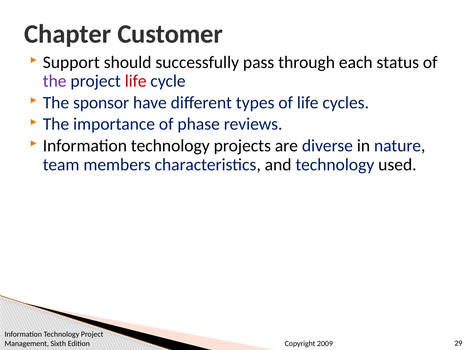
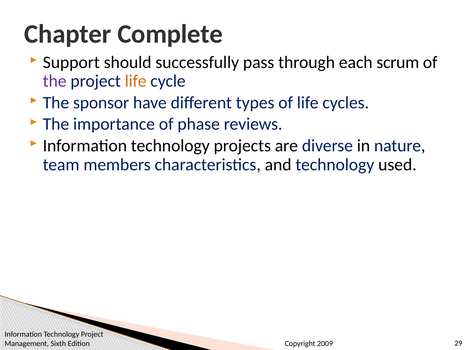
Customer: Customer -> Complete (170, 34)
status: status -> scrum (398, 62)
life colour: red -> orange (136, 81)
